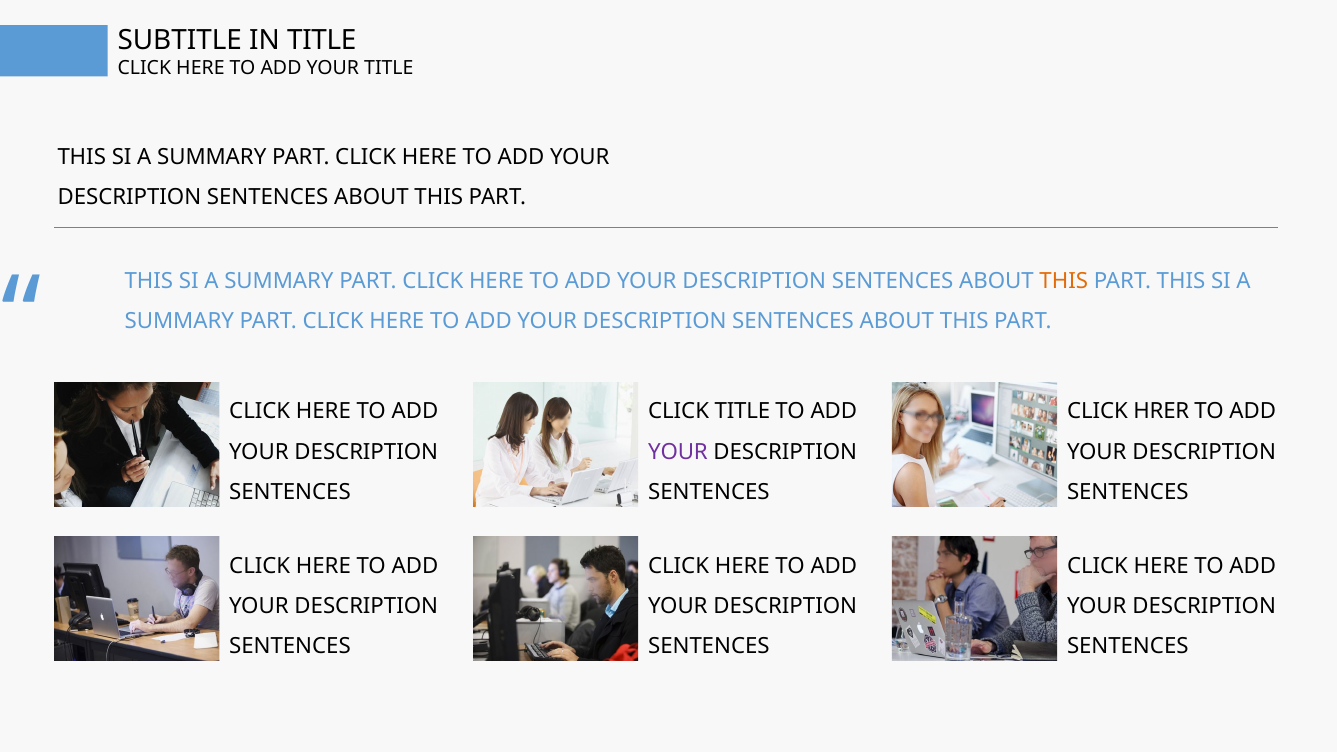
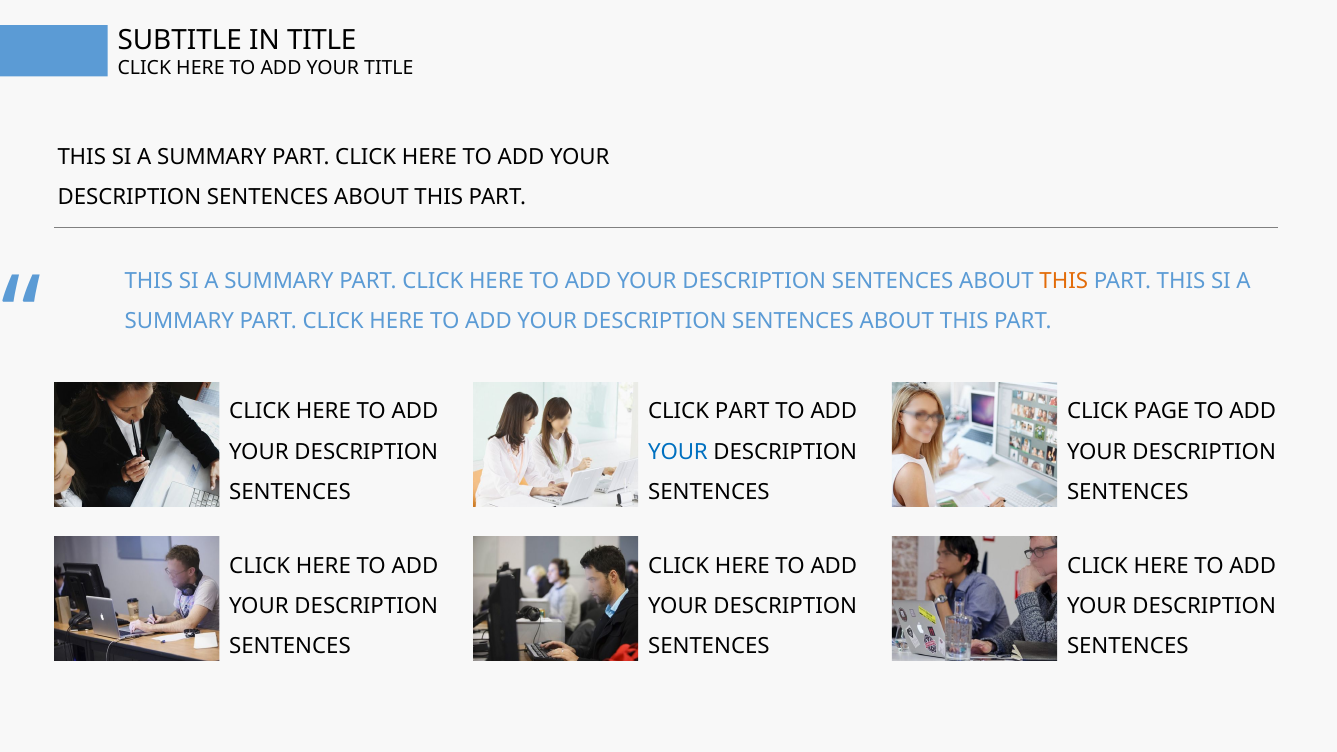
CLICK TITLE: TITLE -> PART (742, 412)
HRER: HRER -> PAGE (1161, 412)
YOUR colour: purple -> blue (678, 452)
